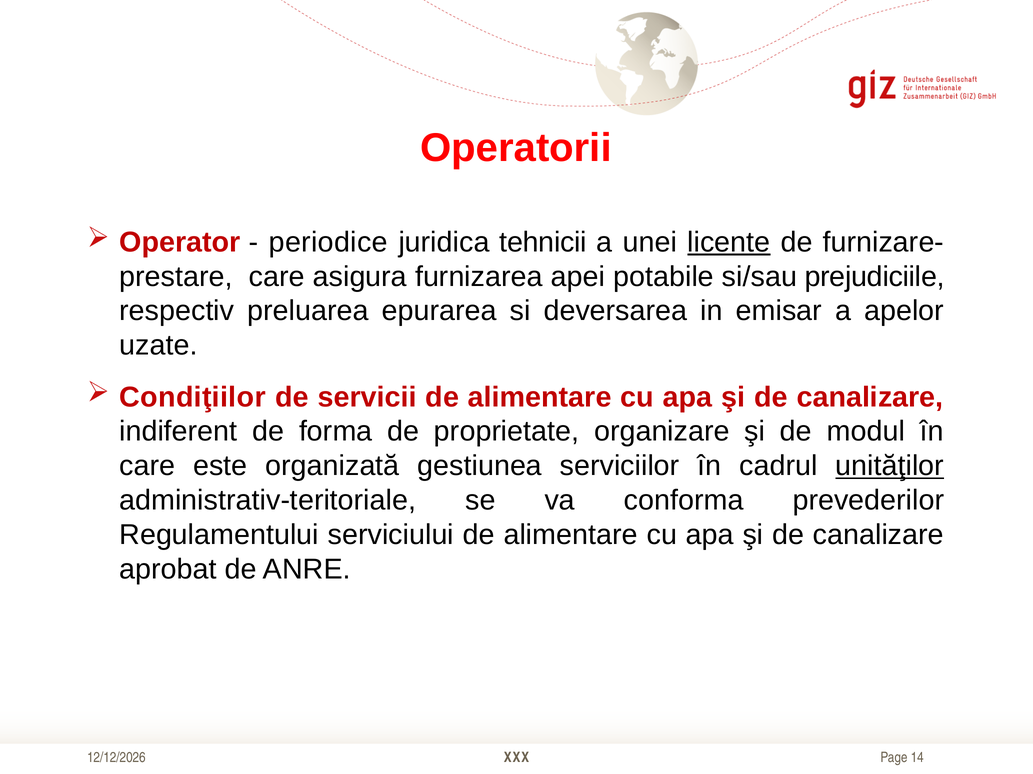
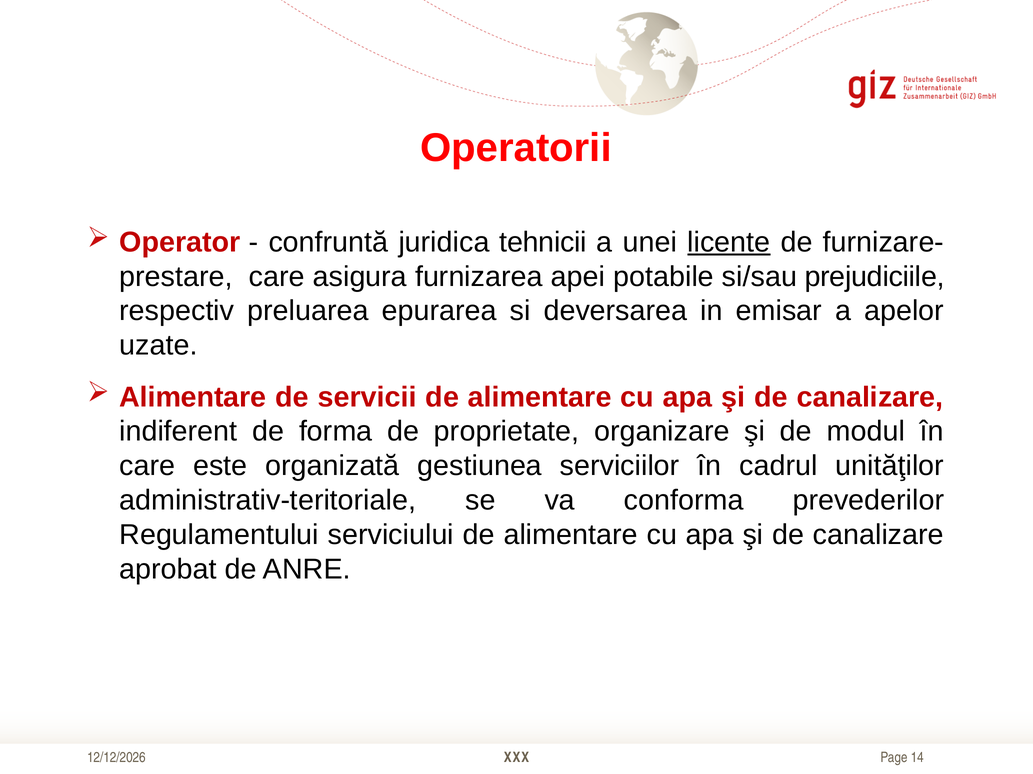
periodice: periodice -> confruntă (328, 242)
Condiţiilor: Condiţiilor -> Alimentare (193, 397)
unităţilor underline: present -> none (890, 466)
